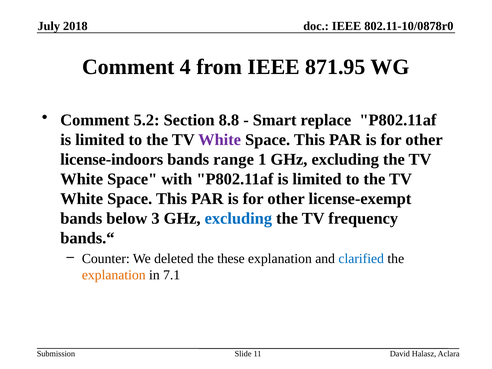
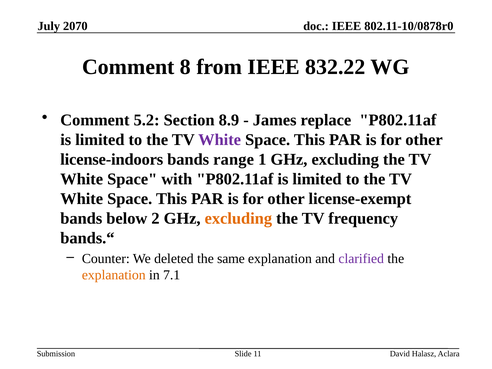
2018: 2018 -> 2070 (75, 26)
4: 4 -> 8 (185, 67)
871.95: 871.95 -> 832.22 (335, 67)
8.8: 8.8 -> 8.9 (229, 120)
Smart: Smart -> James (275, 120)
3: 3 -> 2 (155, 218)
excluding colour: blue -> orange (238, 218)
these: these -> same (231, 259)
clarified colour: blue -> purple (361, 259)
